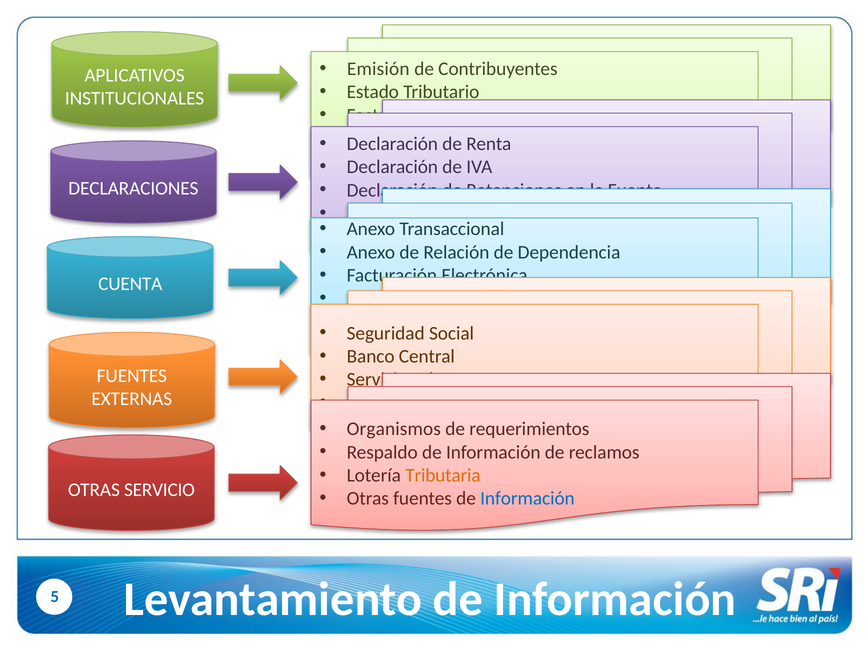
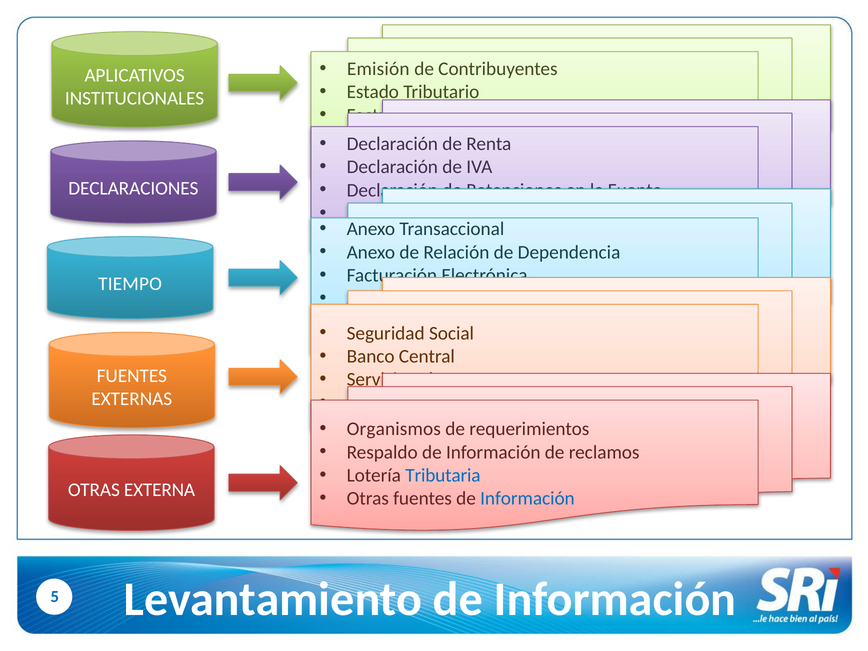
CUENTA: CUENTA -> TIEMPO (130, 284)
Tributaria colour: orange -> blue (443, 475)
OTRAS SERVICIO: SERVICIO -> EXTERNA (159, 490)
